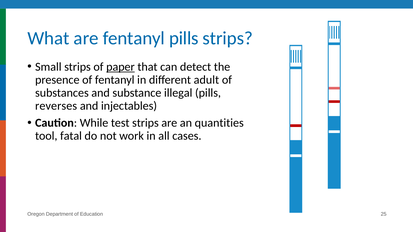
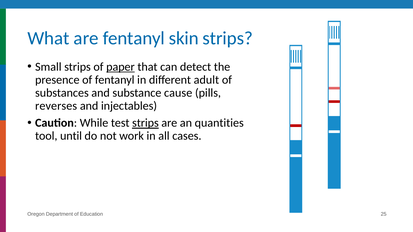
fentanyl pills: pills -> skin (184, 38)
illegal: illegal -> cause (178, 93)
strips underline: none -> present (145, 123)
fatal: fatal -> until (71, 136)
